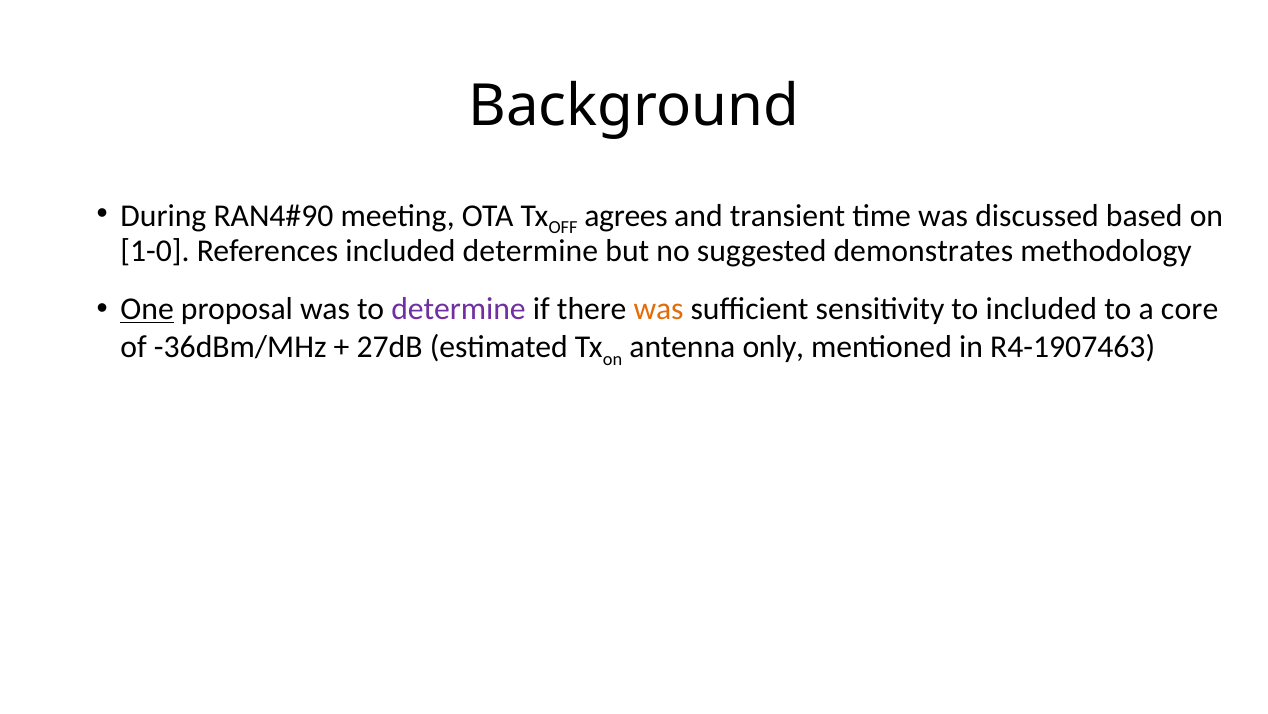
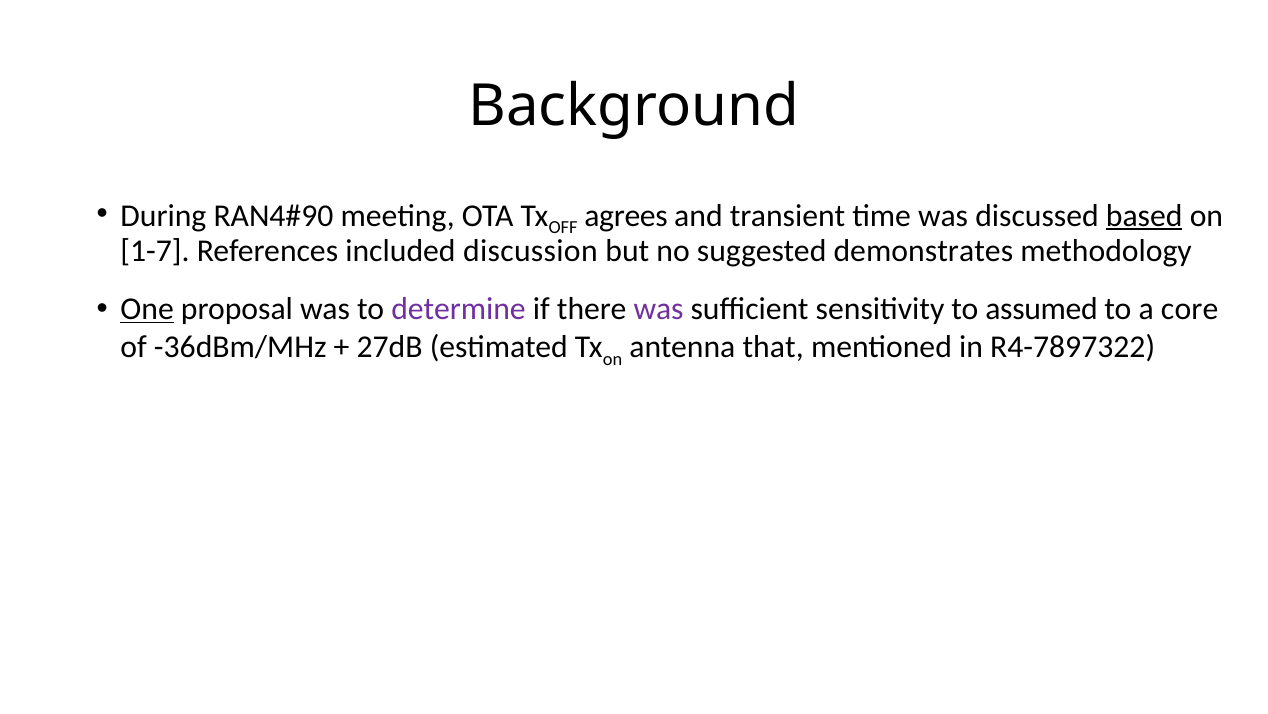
based underline: none -> present (1144, 215)
1-0: 1-0 -> 1-7 (155, 250)
included determine: determine -> discussion (530, 250)
was colour: orange -> purple (659, 308)
to included: included -> assumed (1042, 308)
only: only -> that (773, 346)
R4-1907463: R4-1907463 -> R4-7897322 (1073, 346)
